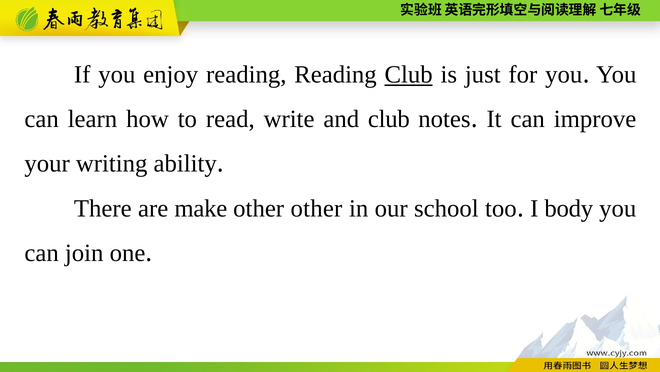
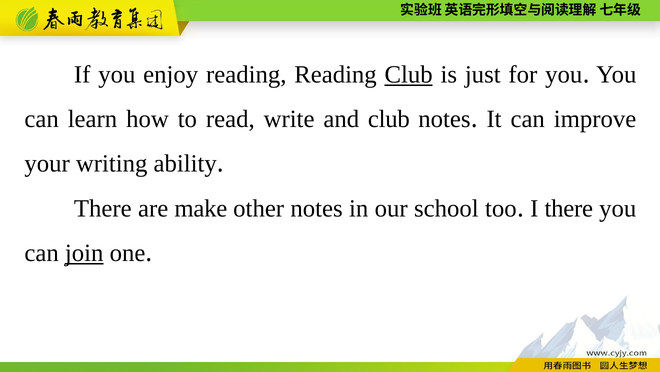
other other: other -> notes (317, 208)
I body: body -> there (569, 208)
join underline: none -> present (84, 253)
